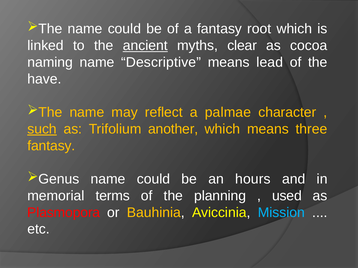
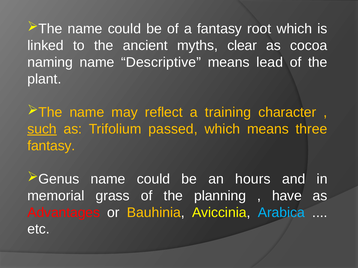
ancient underline: present -> none (145, 46)
have: have -> plant (44, 79)
palmae: palmae -> training (228, 113)
another: another -> passed (173, 129)
terms: terms -> grass (113, 196)
used: used -> have (287, 196)
Plasmopora: Plasmopora -> Advantages (64, 213)
Mission: Mission -> Arabica (281, 213)
